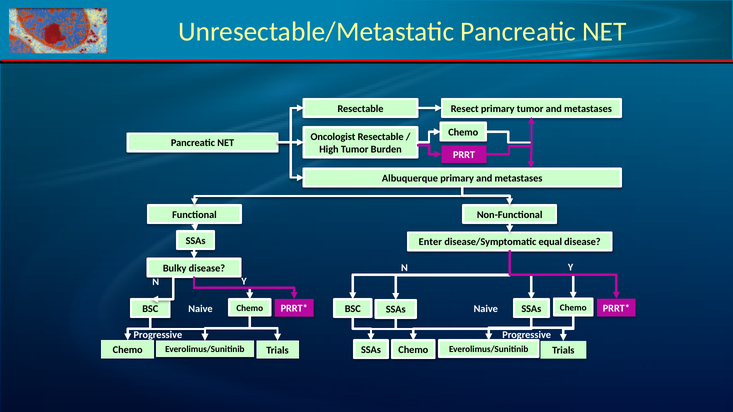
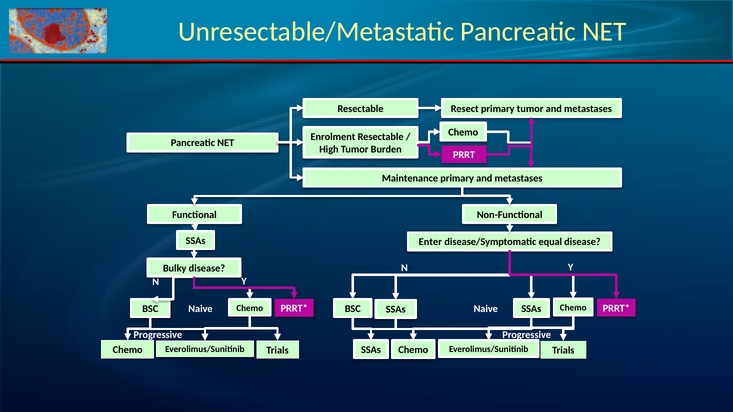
Oncologist: Oncologist -> Enrolment (333, 137)
Albuquerque: Albuquerque -> Maintenance (410, 178)
